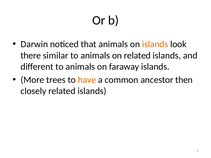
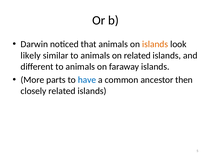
there: there -> likely (31, 56)
trees: trees -> parts (56, 80)
have colour: orange -> blue (87, 80)
